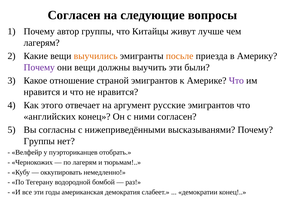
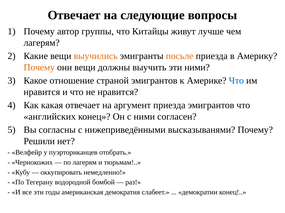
Согласен: Согласен -> Отвечает (74, 15)
Почему colour: purple -> orange (39, 68)
эти были: были -> ними (197, 68)
Что colour: purple -> blue (236, 81)
этого: этого -> какая (52, 106)
аргумент русские: русские -> приезда (169, 106)
Группы: Группы -> Решили (39, 142)
